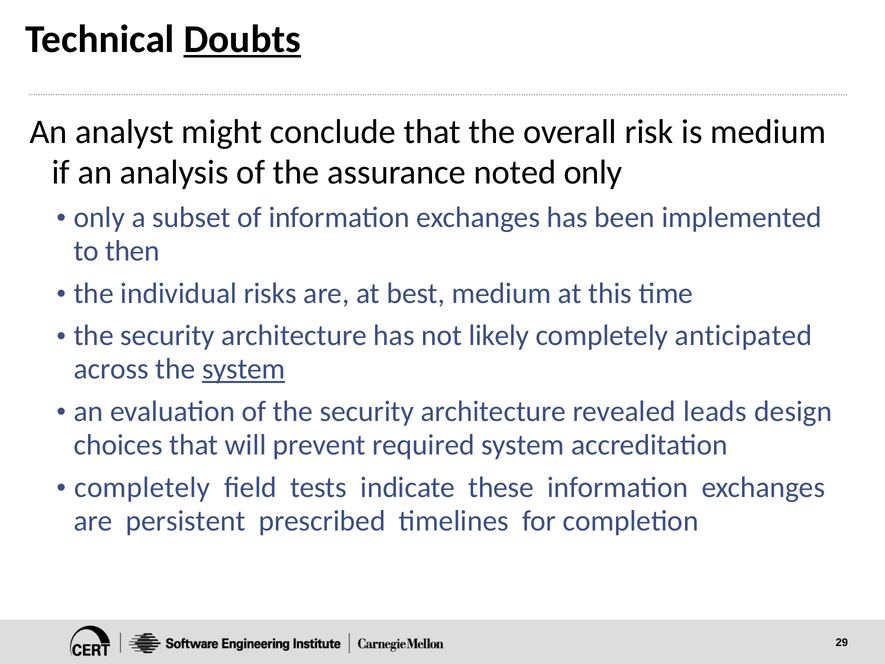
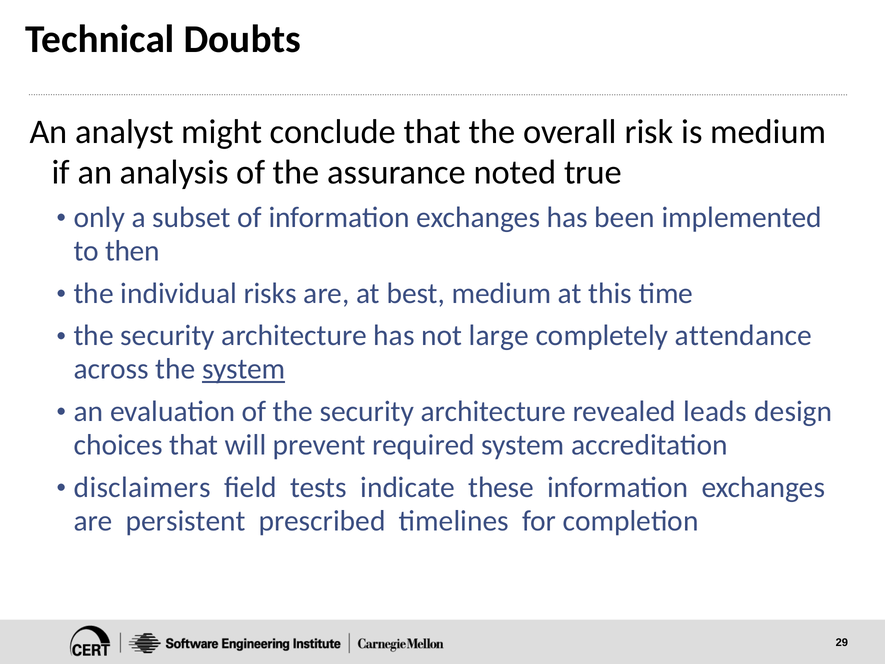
Doubts underline: present -> none (242, 39)
noted only: only -> true (593, 172)
likely: likely -> large (499, 335)
anticipated: anticipated -> attendance (743, 335)
completely: completely -> disclaimers (142, 487)
